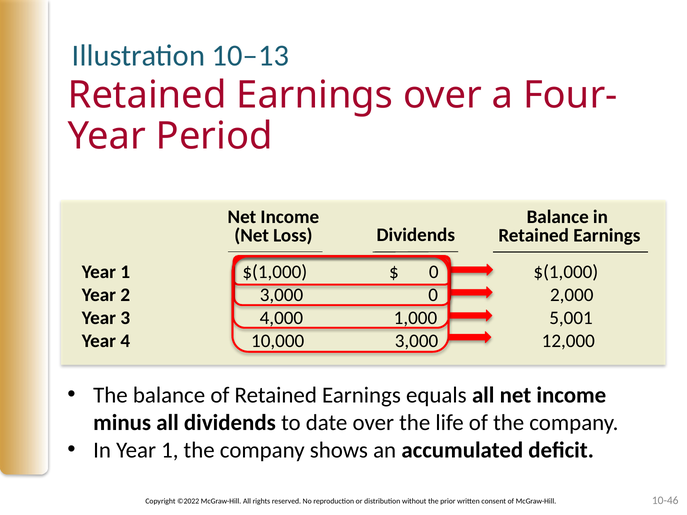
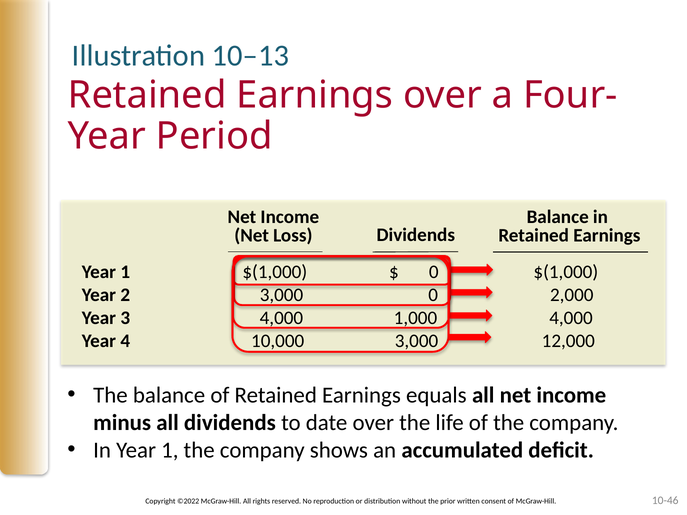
5,001: 5,001 -> 4,000 (571, 318)
